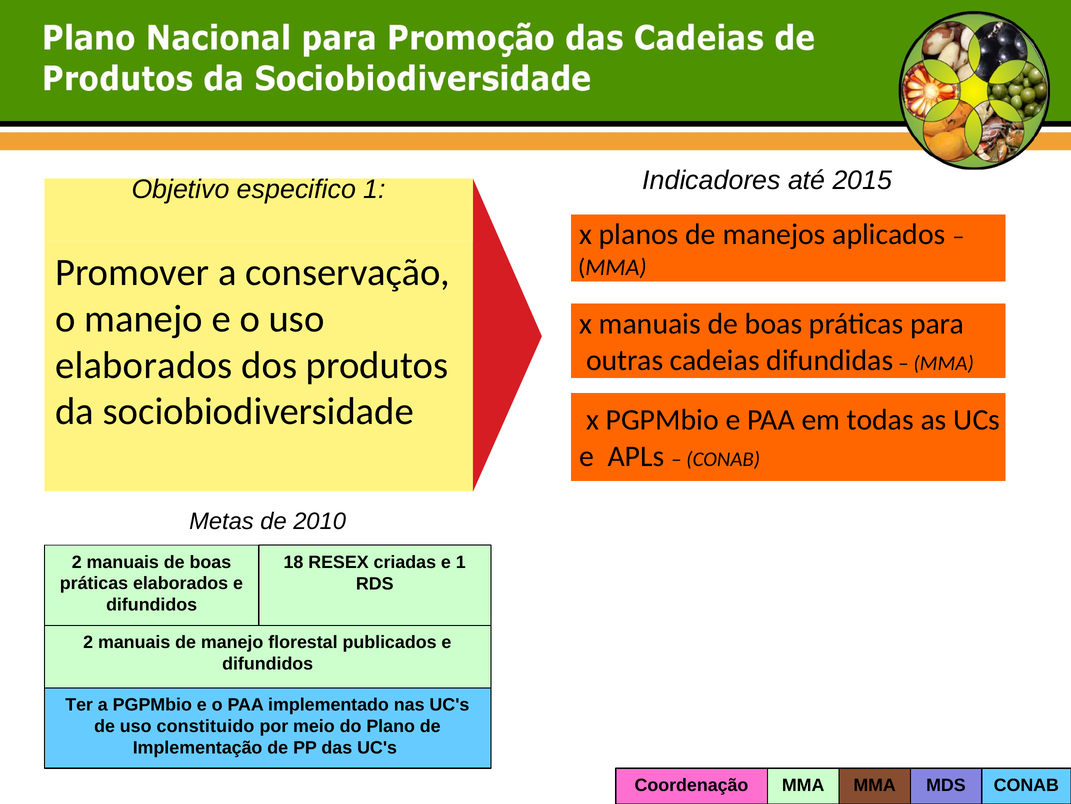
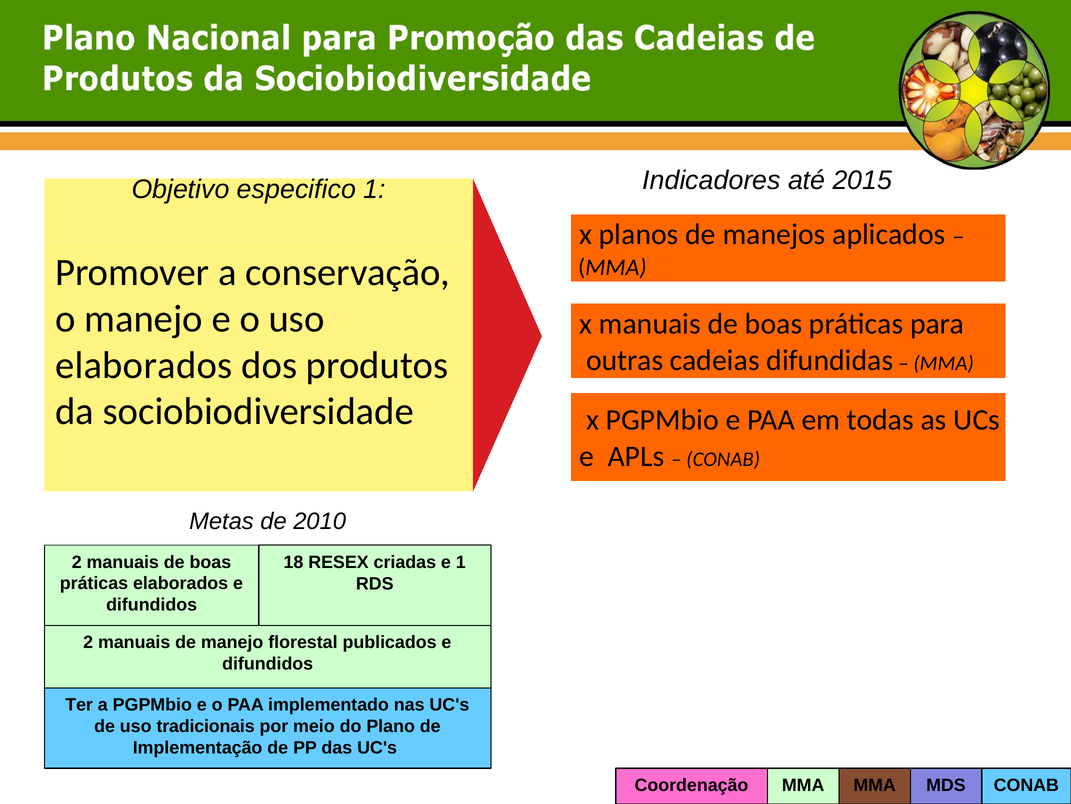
constituido: constituido -> tradicionais (206, 726)
